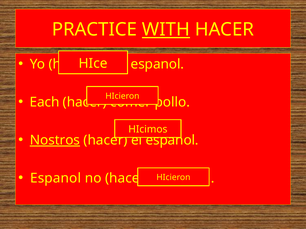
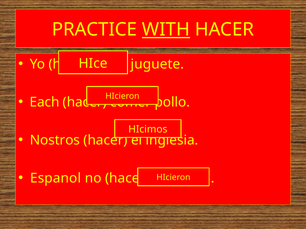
espanol: espanol -> juguete (157, 64)
Nostros underline: present -> none (55, 140)
el espanol: espanol -> inglesia (172, 140)
